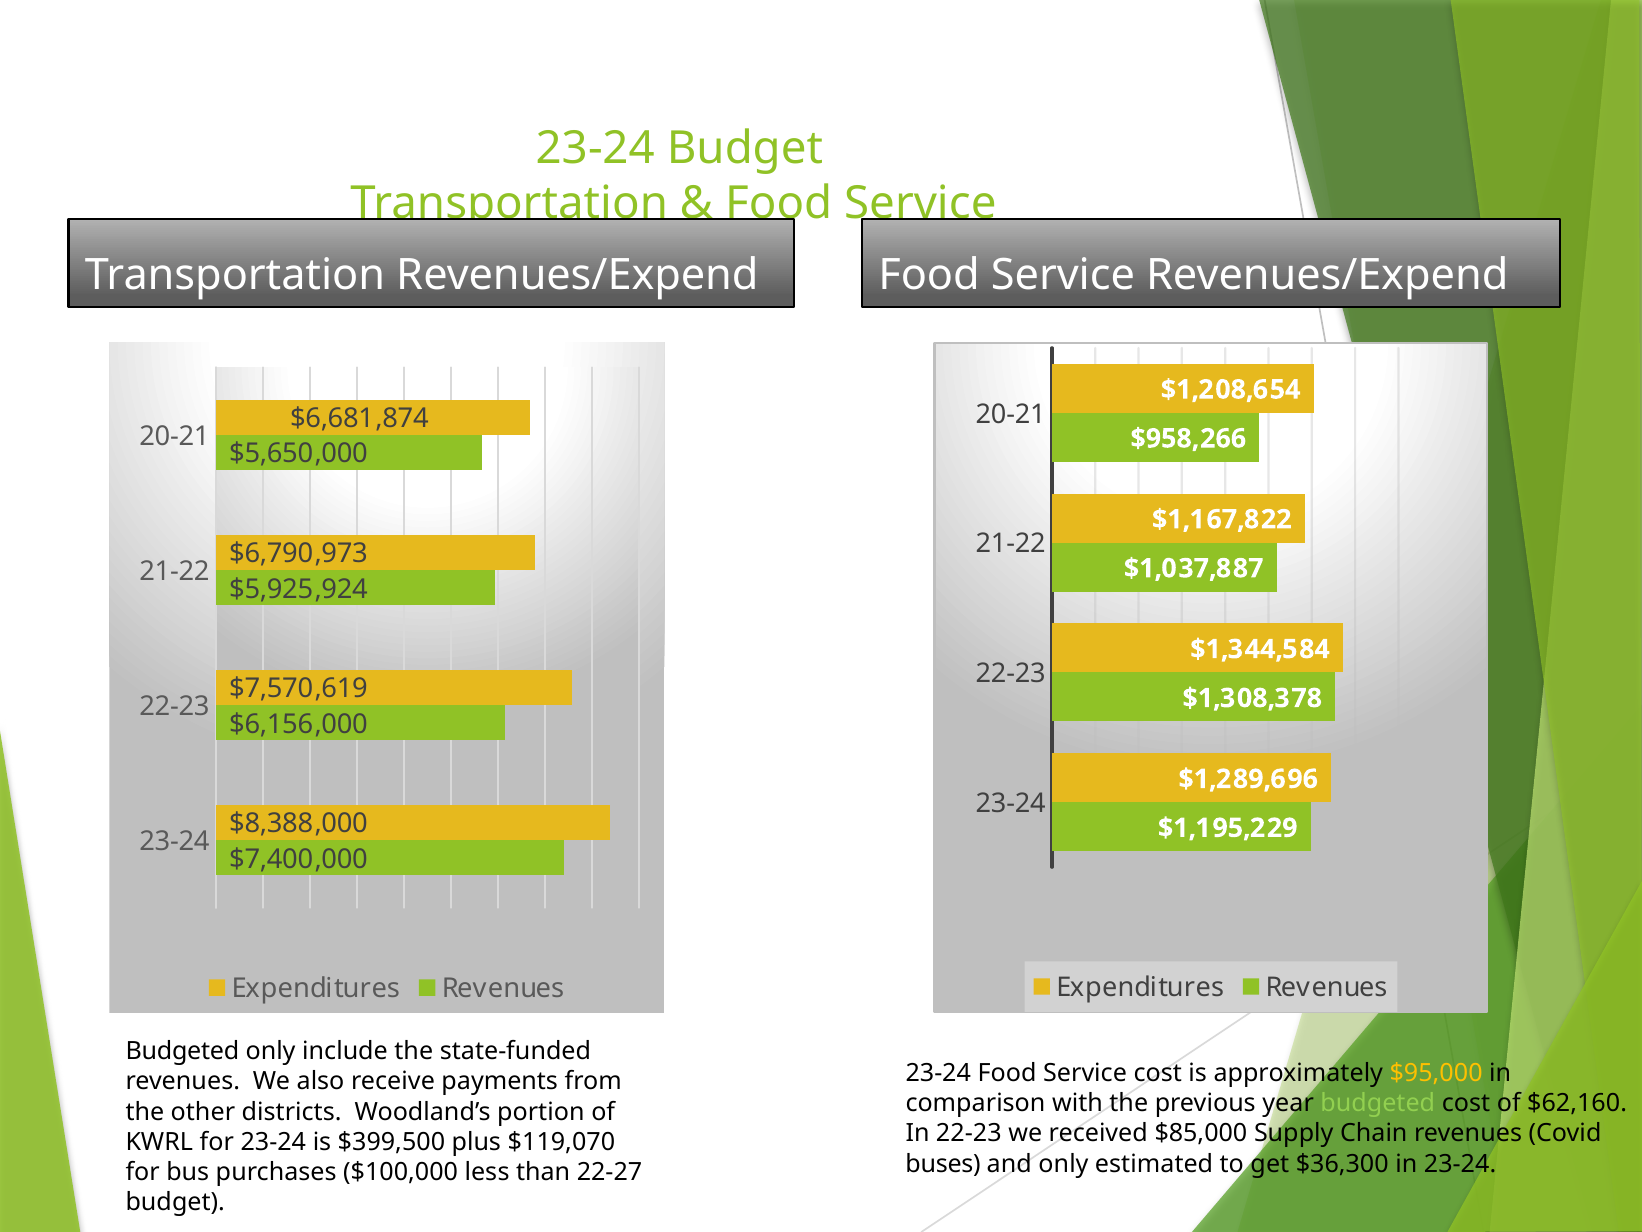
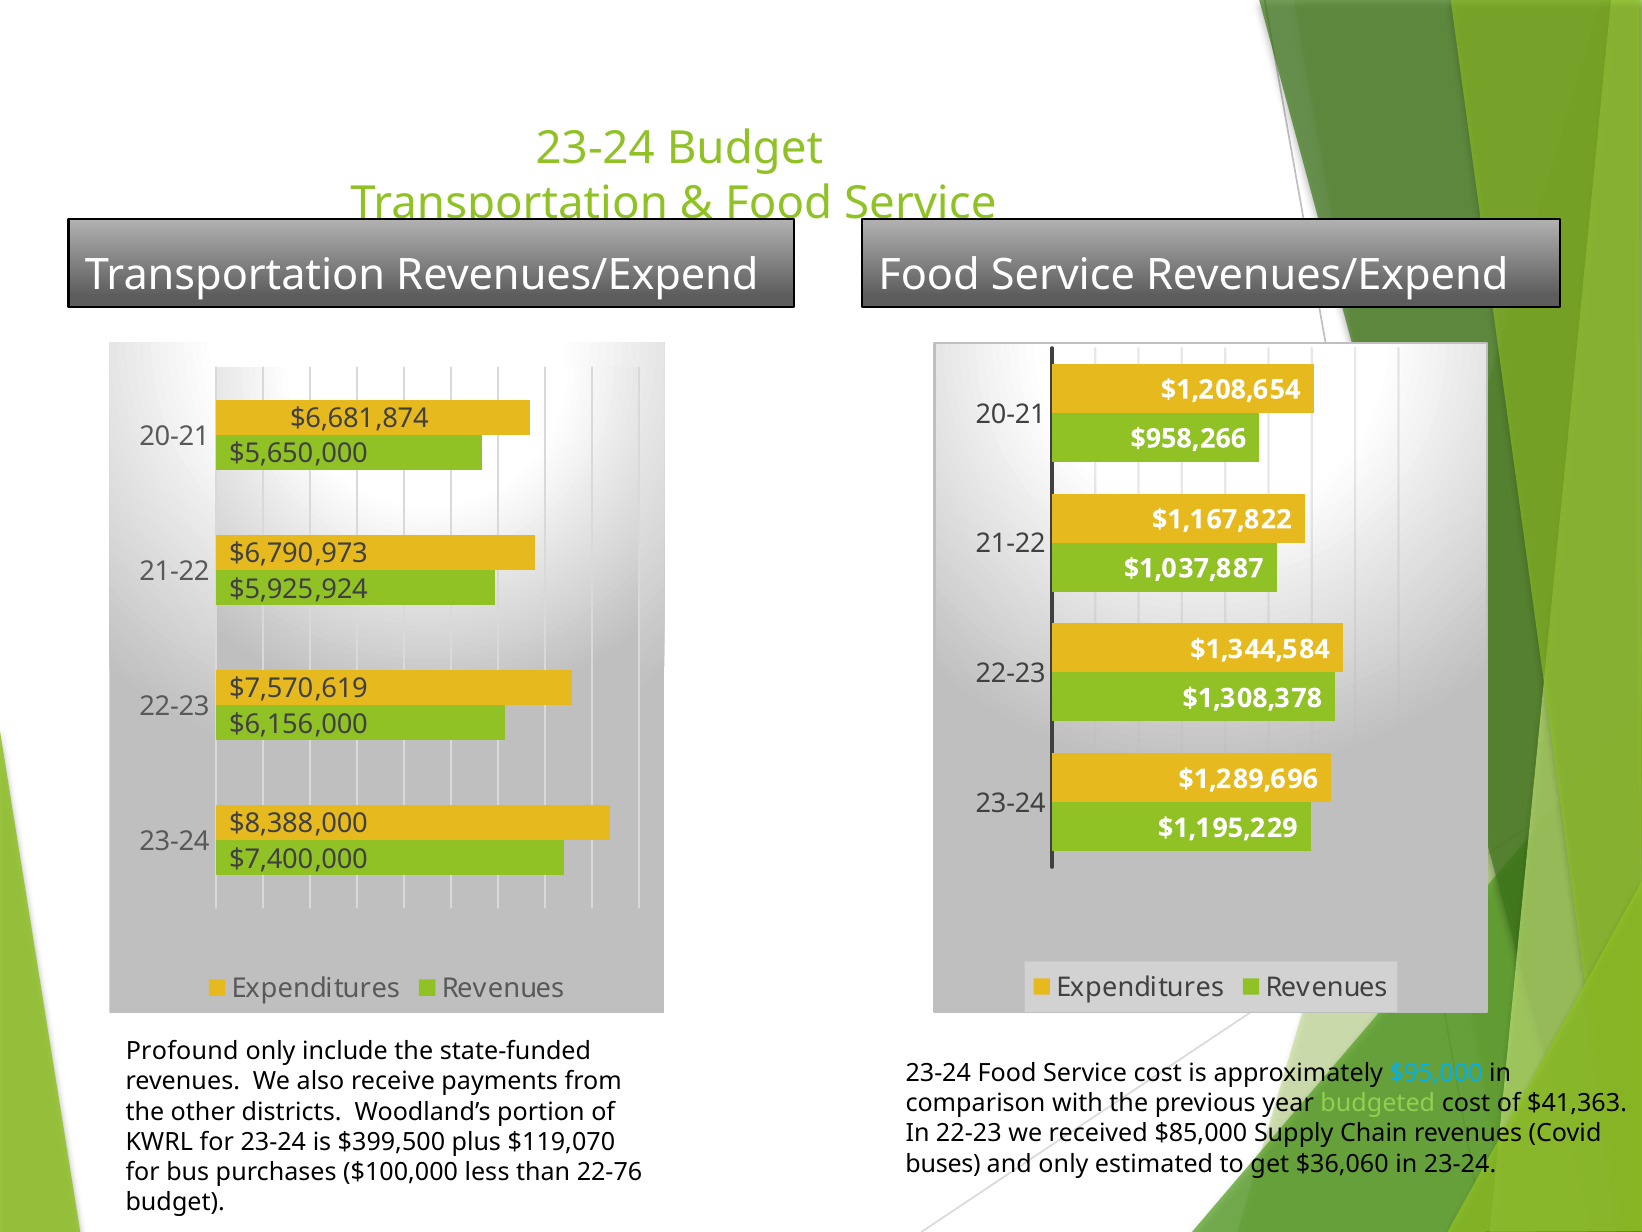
Budgeted: Budgeted -> Profound (182, 1051)
$95,000 colour: yellow -> light blue (1436, 1073)
$62,160: $62,160 -> $41,363 (1577, 1103)
$36,300: $36,300 -> $36,060 (1342, 1163)
22-27: 22-27 -> 22-76 (610, 1172)
